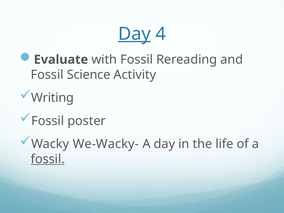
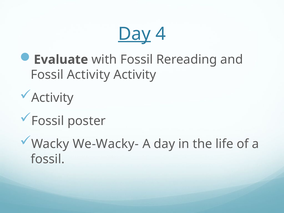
Fossil Science: Science -> Activity (88, 75)
Writing: Writing -> Activity (52, 98)
fossil underline: present -> none (48, 159)
